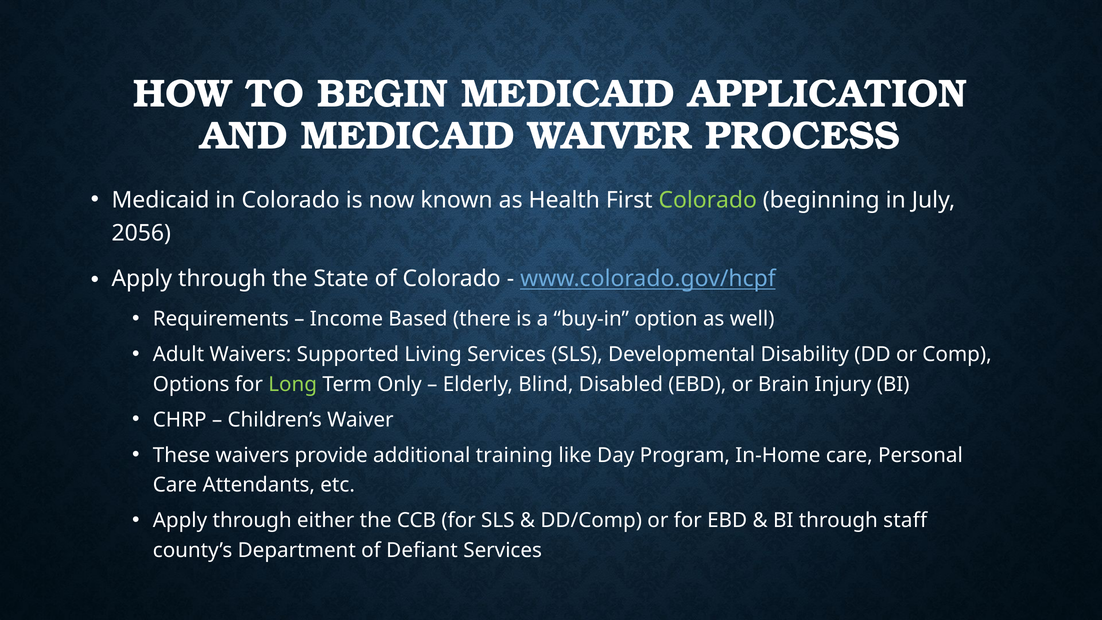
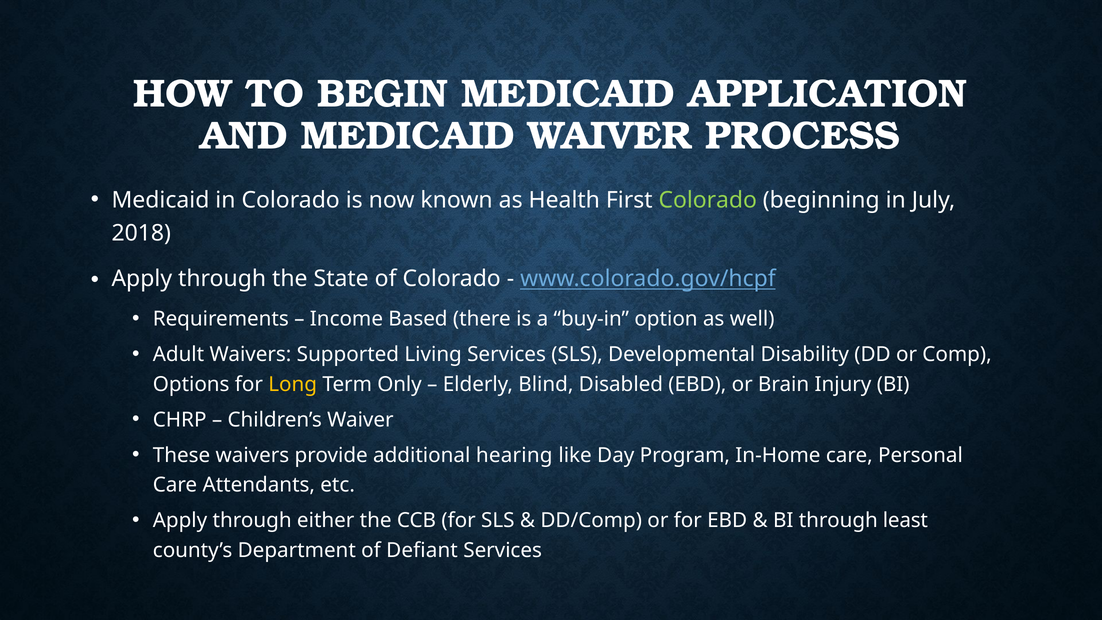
2056: 2056 -> 2018 (141, 233)
Long colour: light green -> yellow (293, 384)
training: training -> hearing (514, 455)
staff: staff -> least (905, 520)
